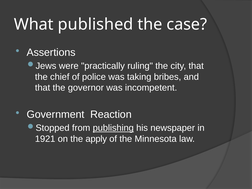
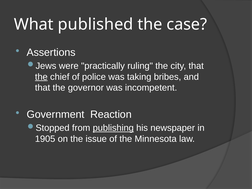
the underline: none -> present (41, 77)
1921: 1921 -> 1905 (45, 139)
apply: apply -> issue (96, 139)
